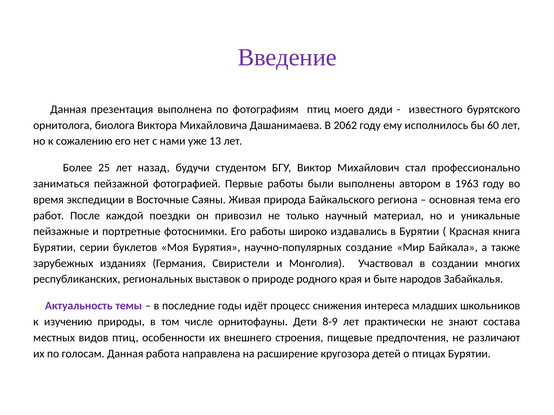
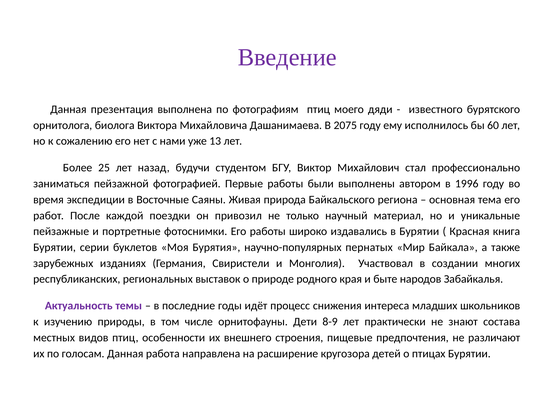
2062: 2062 -> 2075 (345, 125)
1963: 1963 -> 1996 (467, 184)
создание: создание -> пернатых (369, 248)
